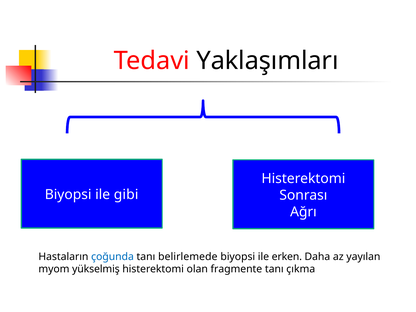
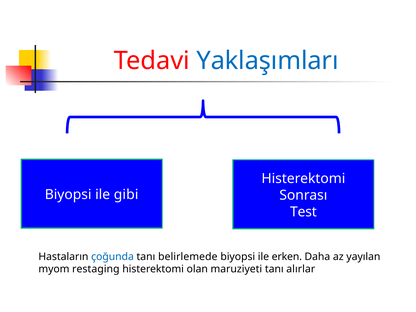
Yaklaşımları colour: black -> blue (268, 61)
Ağrı: Ağrı -> Test (303, 212)
yükselmiş: yükselmiş -> restaging (96, 269)
fragmente: fragmente -> maruziyeti (236, 269)
çıkma: çıkma -> alırlar (301, 269)
